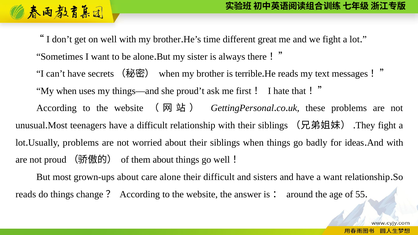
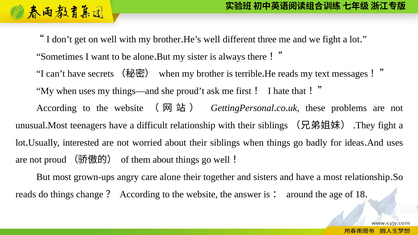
time: time -> well (212, 39)
great: great -> three (267, 39)
problems: problems -> interested (81, 143)
And with: with -> uses (395, 143)
grown-ups about: about -> angry (128, 177)
their difficult: difficult -> together (219, 177)
a want: want -> most (333, 177)
55: 55 -> 18 (360, 194)
